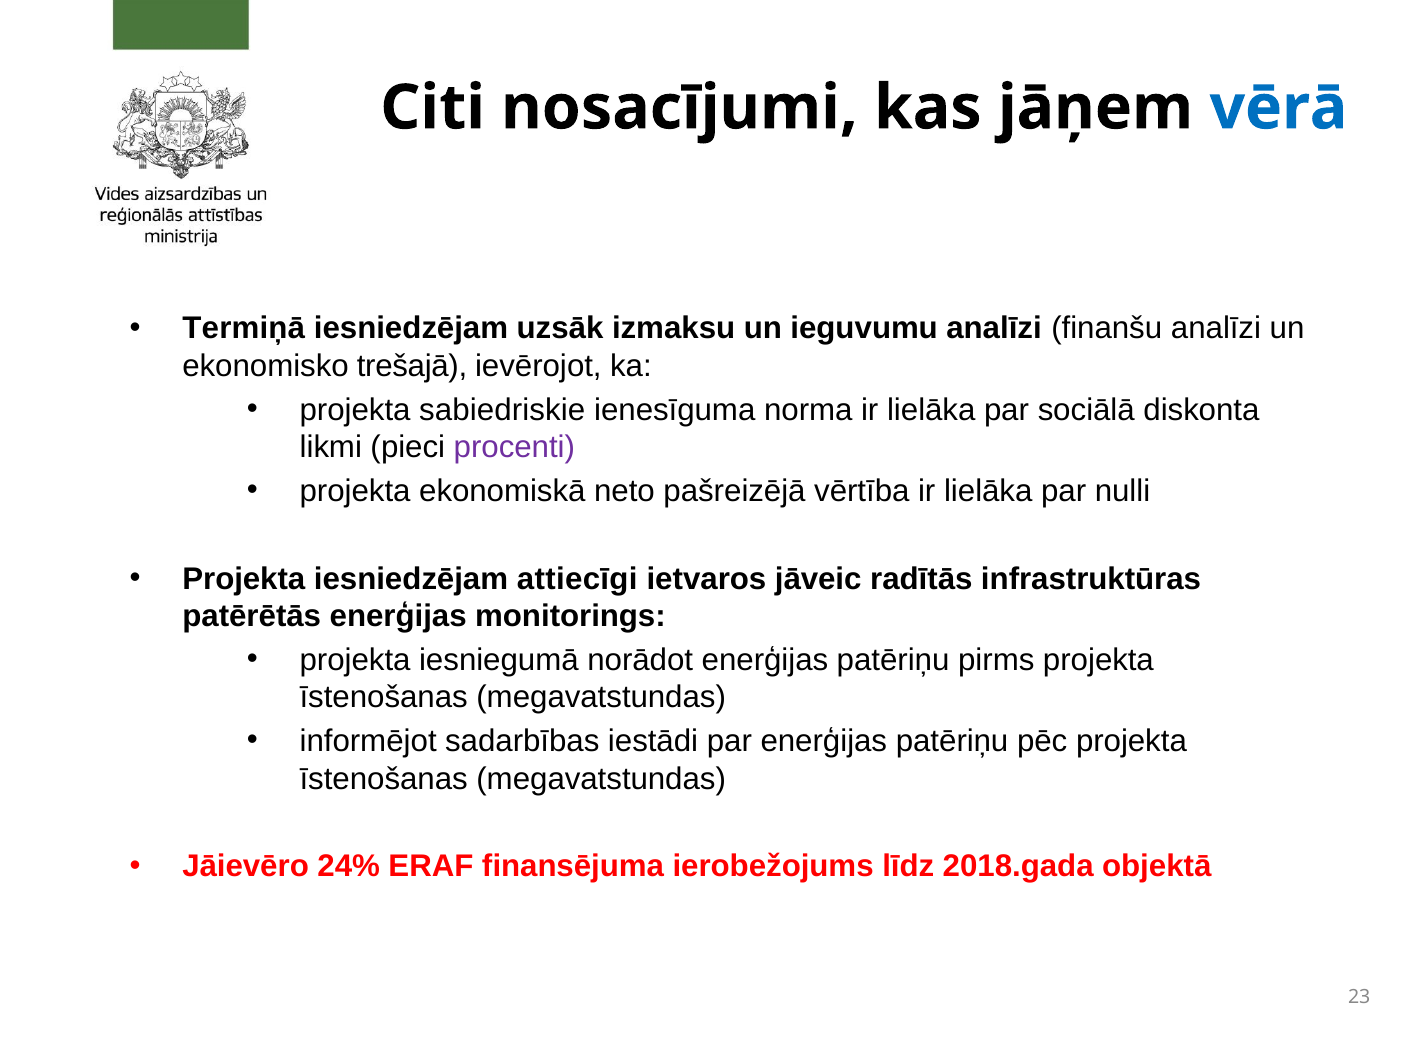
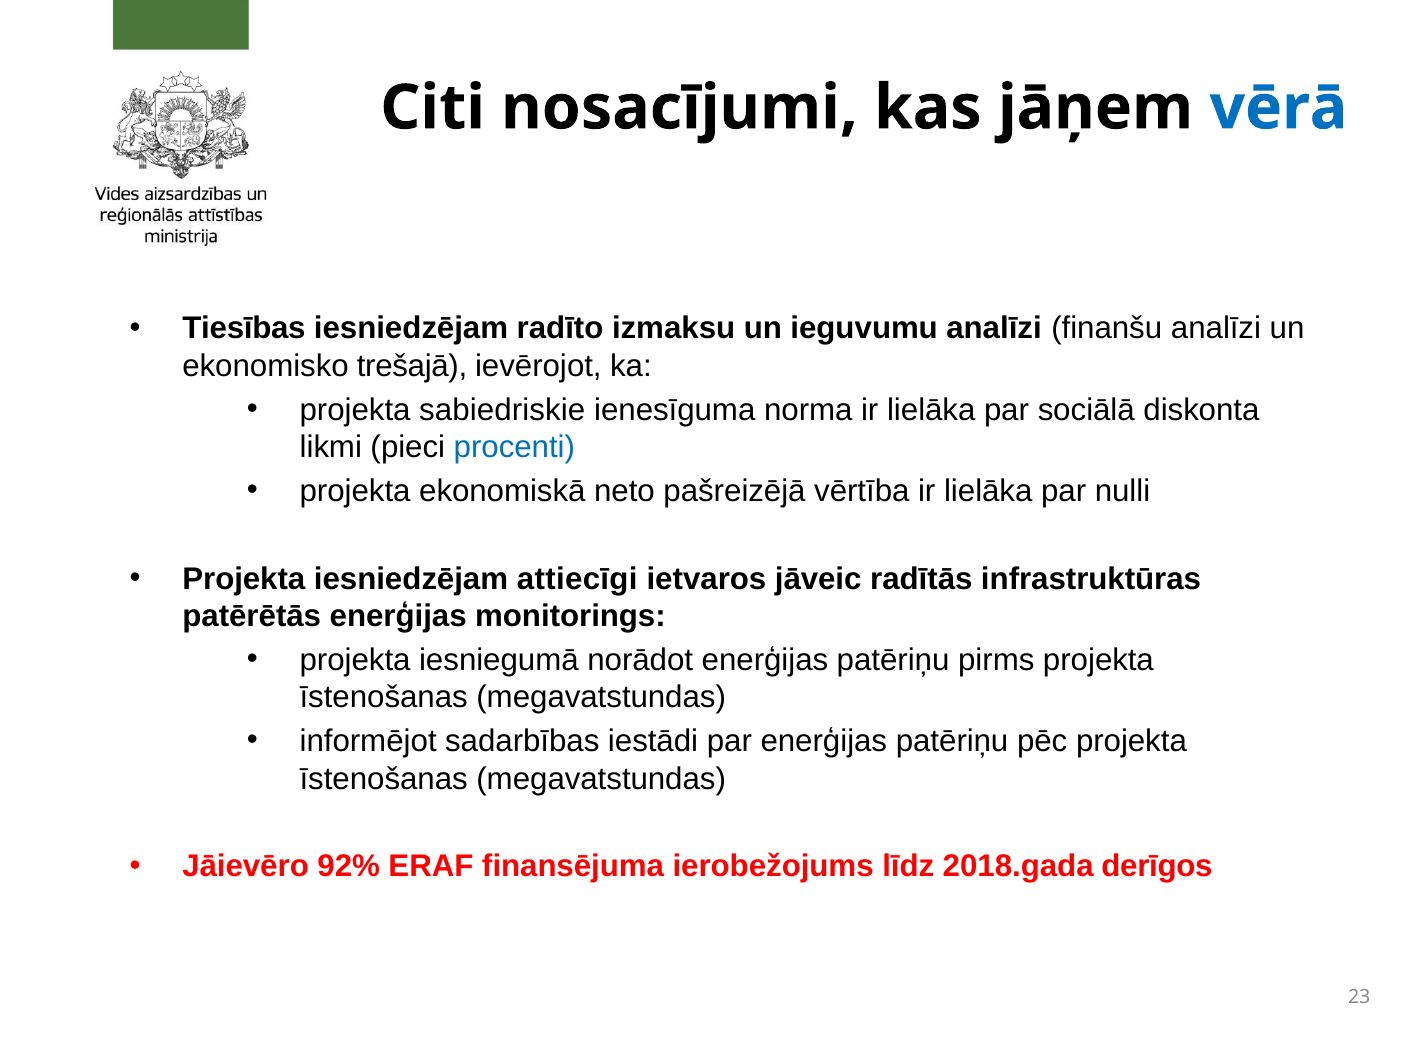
Termiņā: Termiņā -> Tiesības (244, 329)
uzsāk: uzsāk -> radīto (560, 329)
procenti colour: purple -> blue (514, 447)
24%: 24% -> 92% (349, 867)
objektā: objektā -> derīgos (1157, 867)
